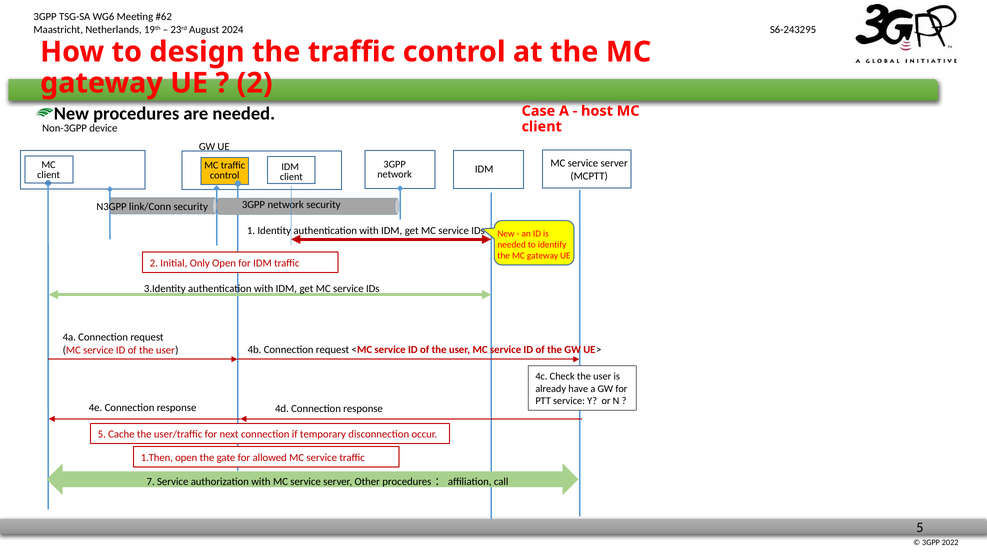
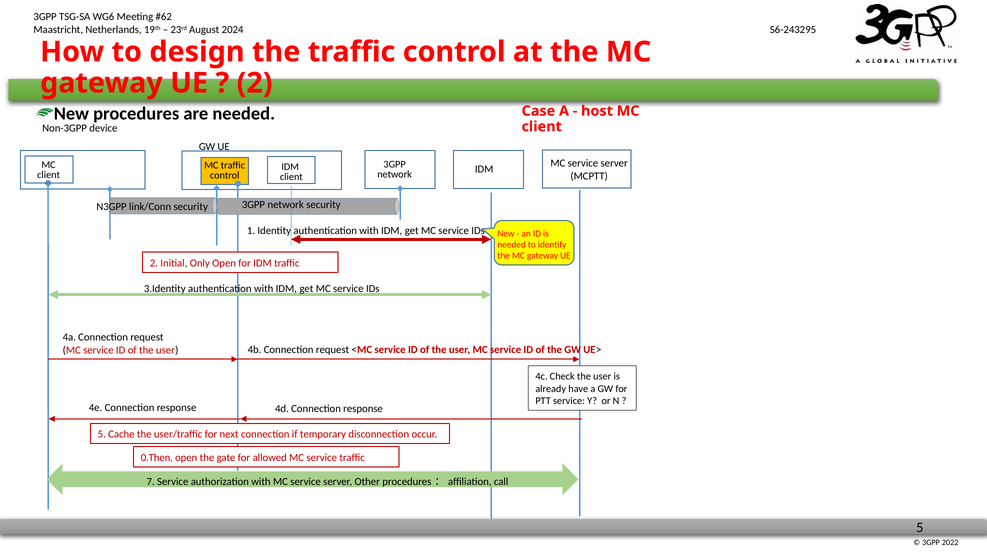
1.Then: 1.Then -> 0.Then (157, 458)
